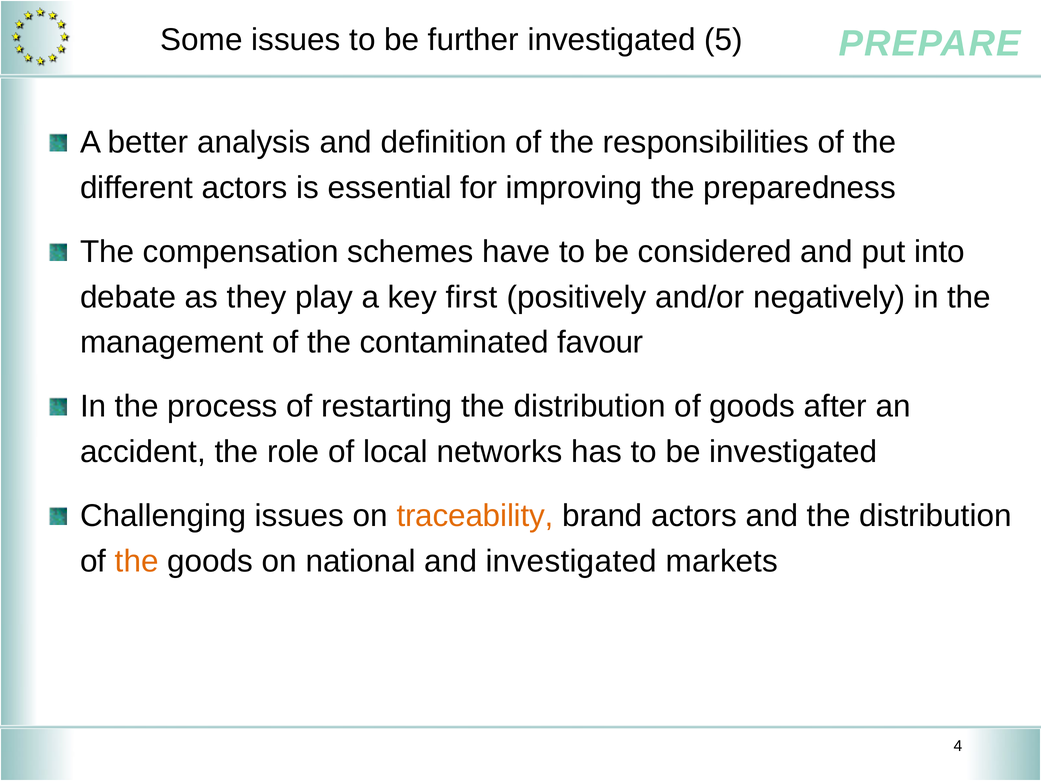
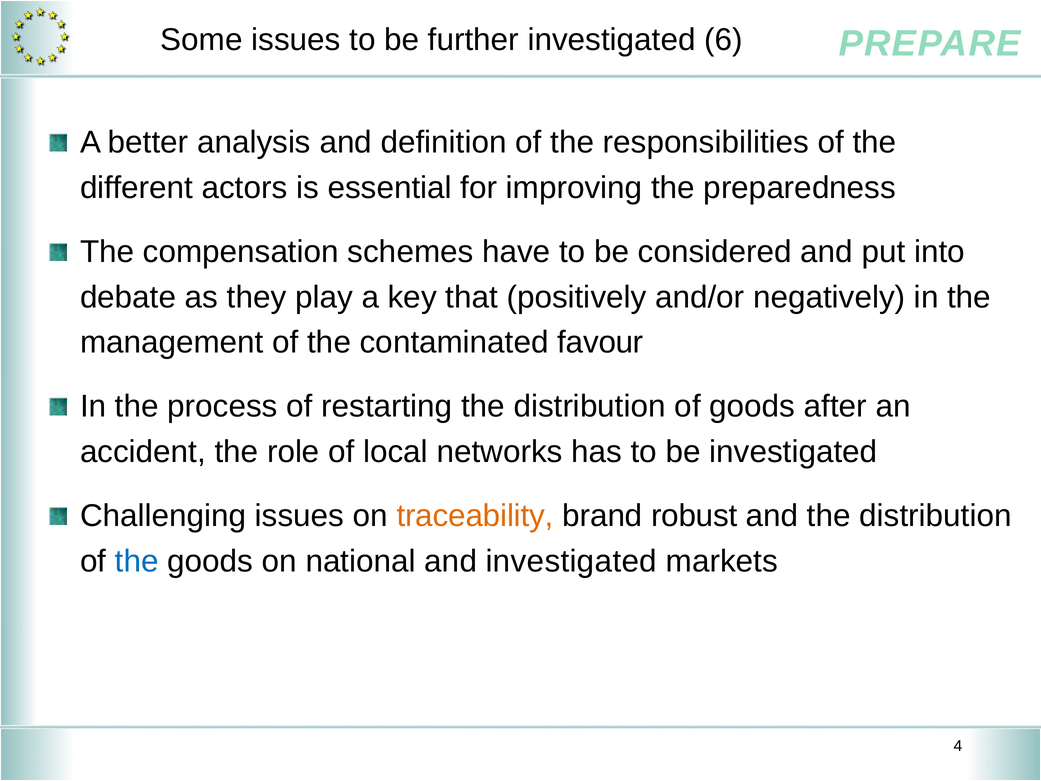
5: 5 -> 6 (724, 40)
first: first -> that (472, 297)
brand actors: actors -> robust (694, 516)
the colour: orange -> blue (137, 561)
